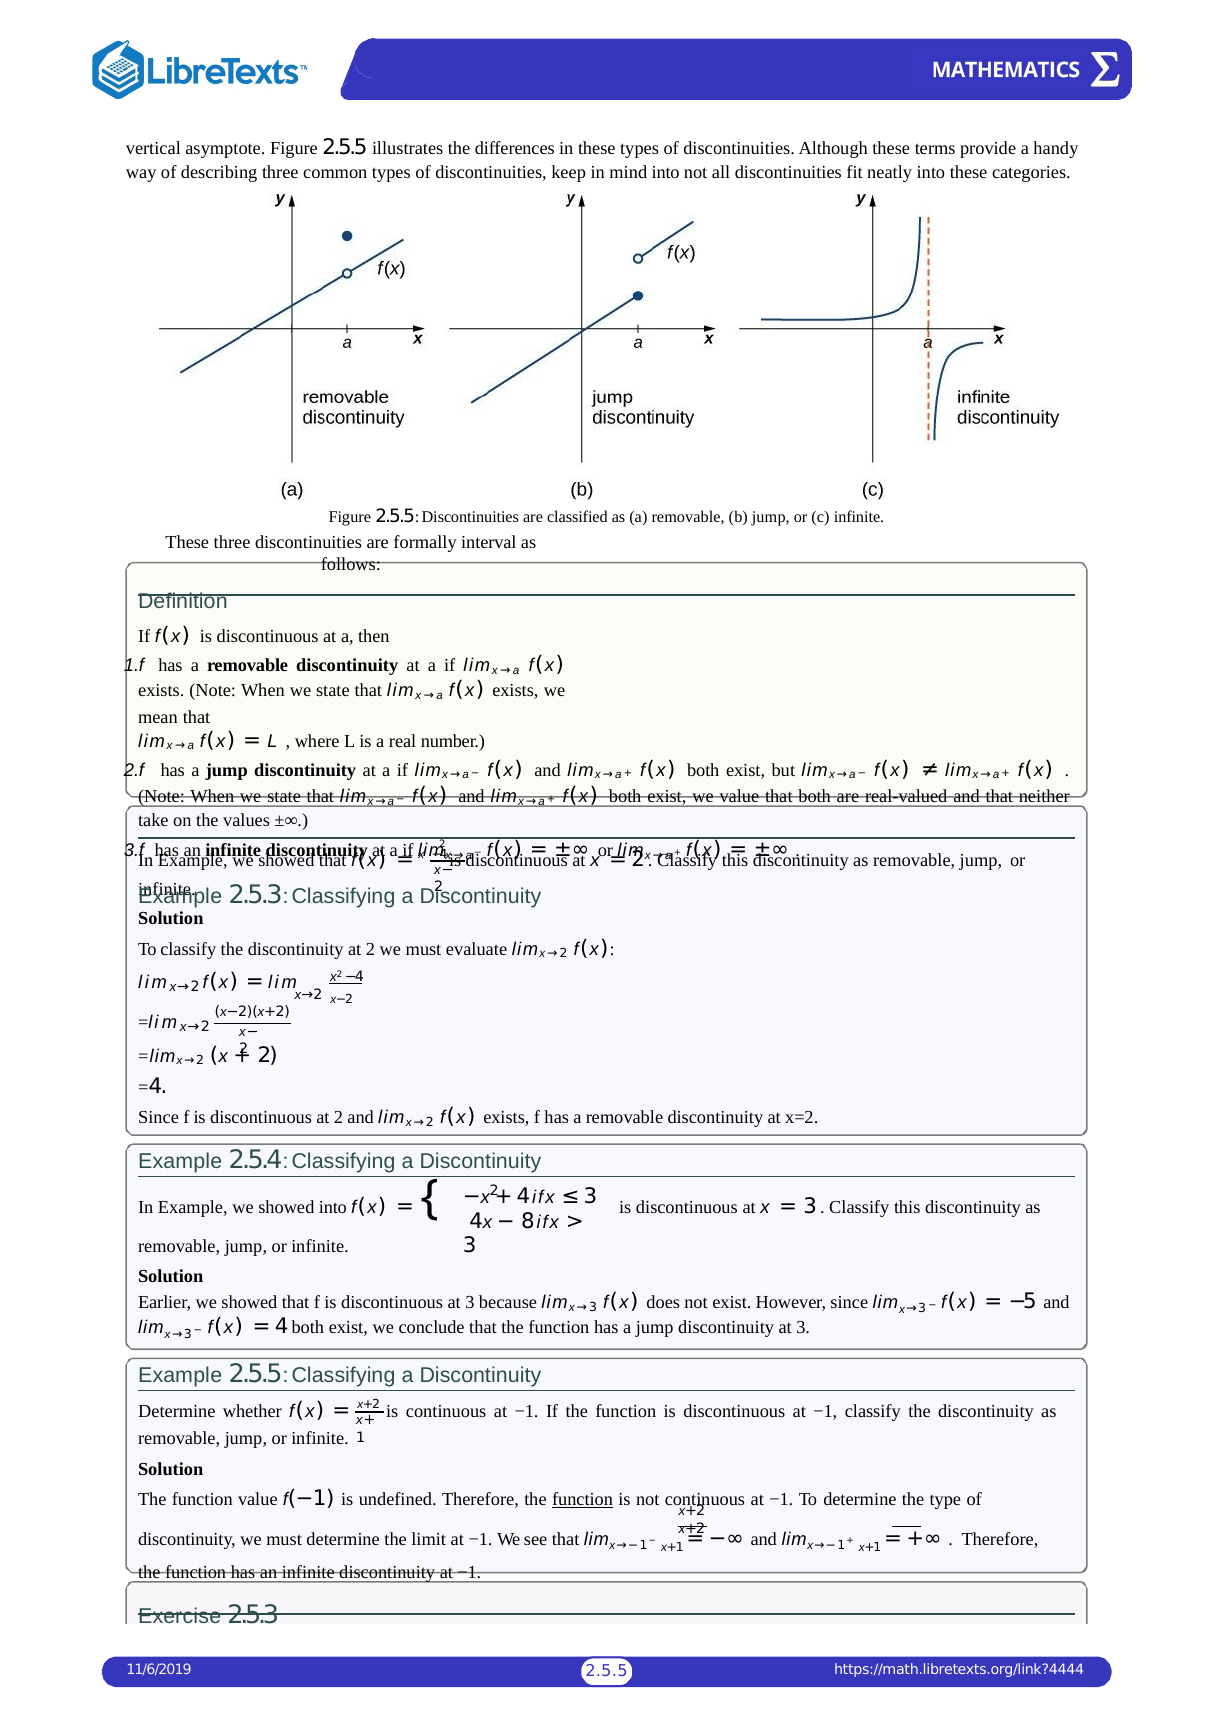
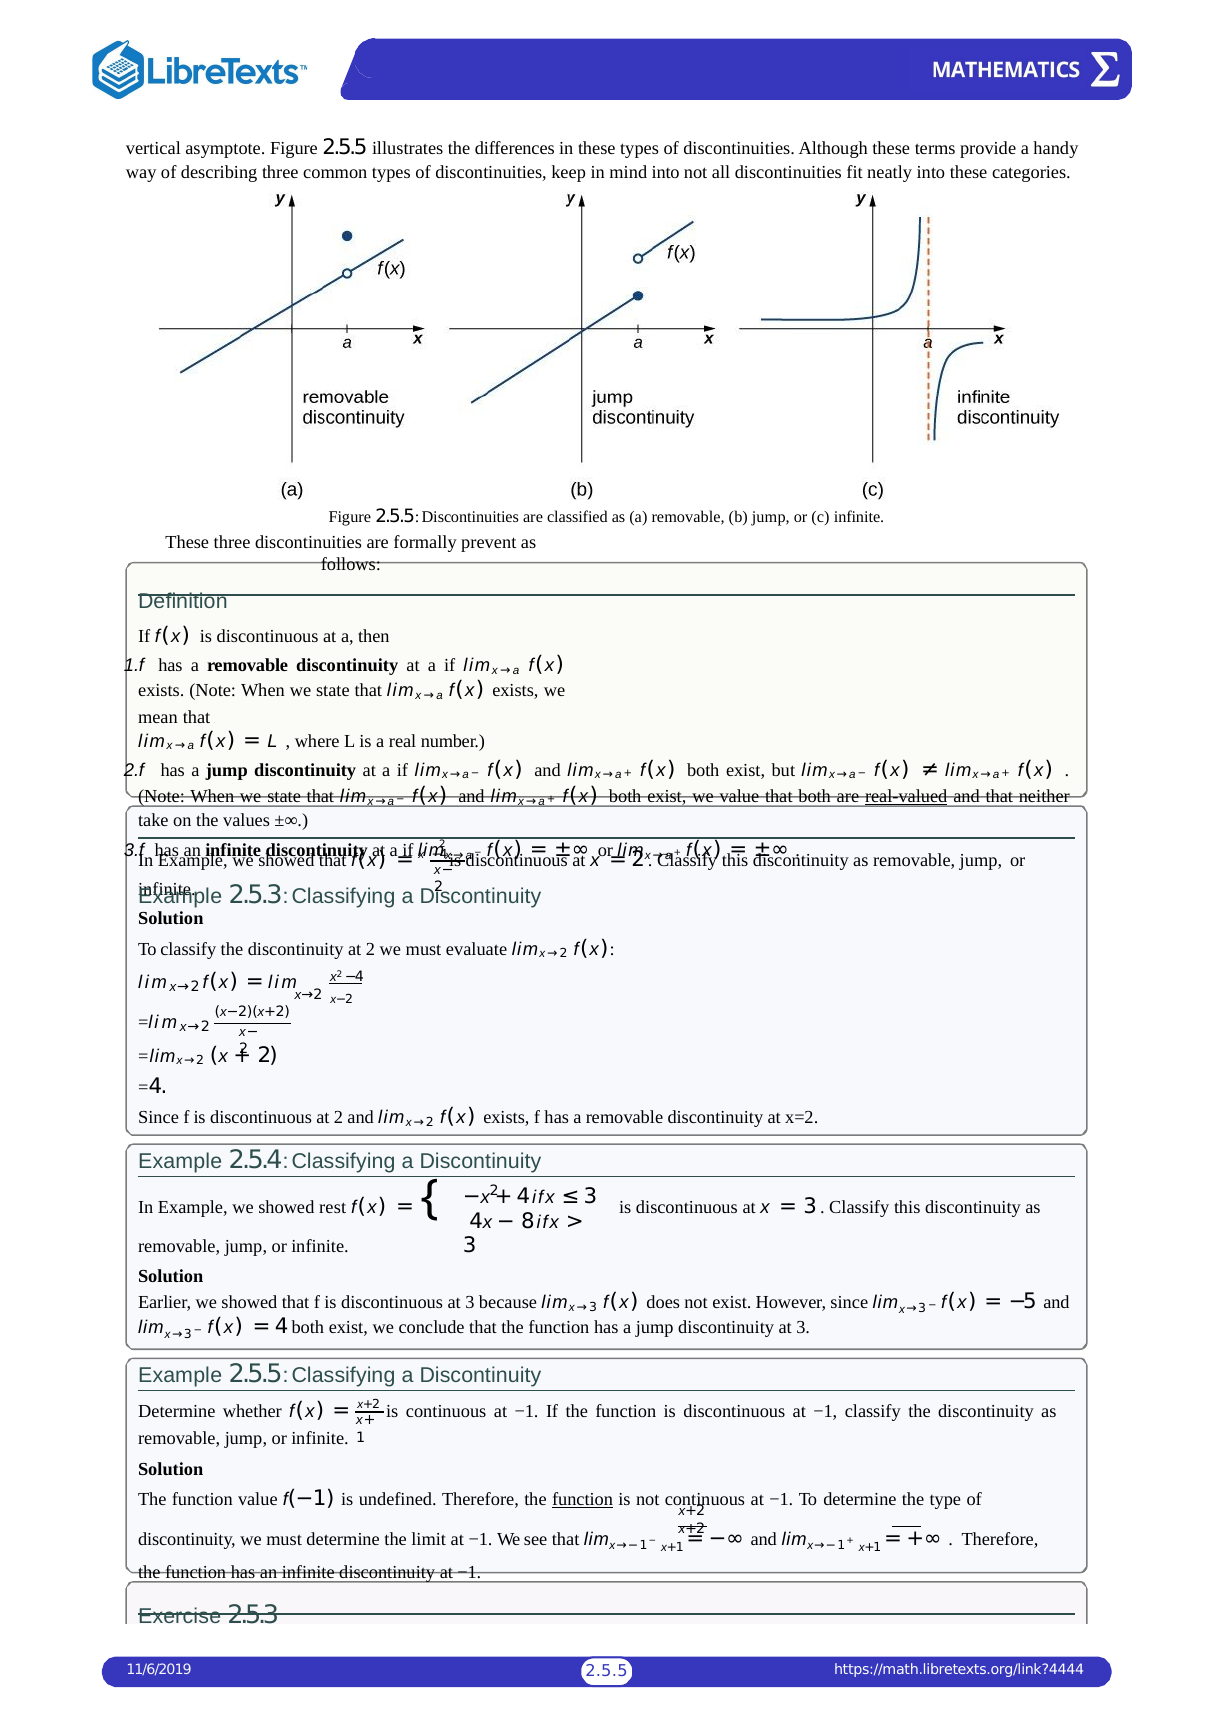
interval: interval -> prevent (489, 542)
real-valued underline: none -> present (906, 797)
showed into: into -> rest (333, 1207)
